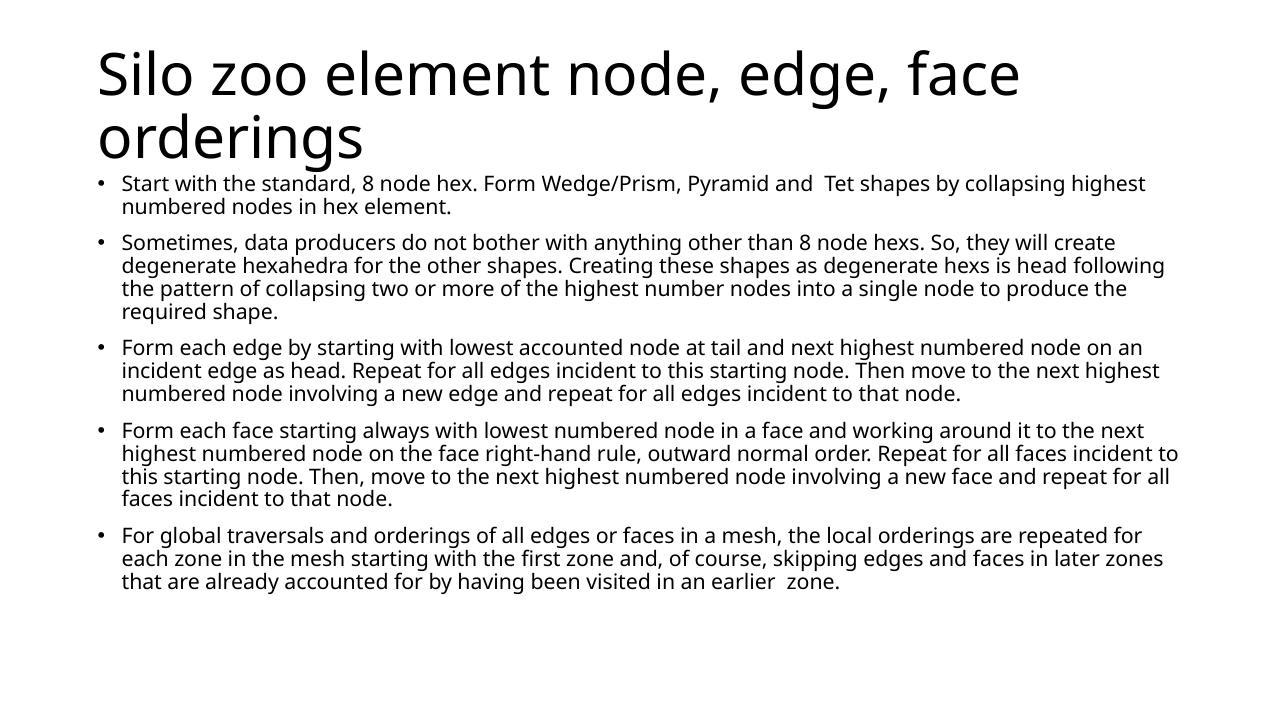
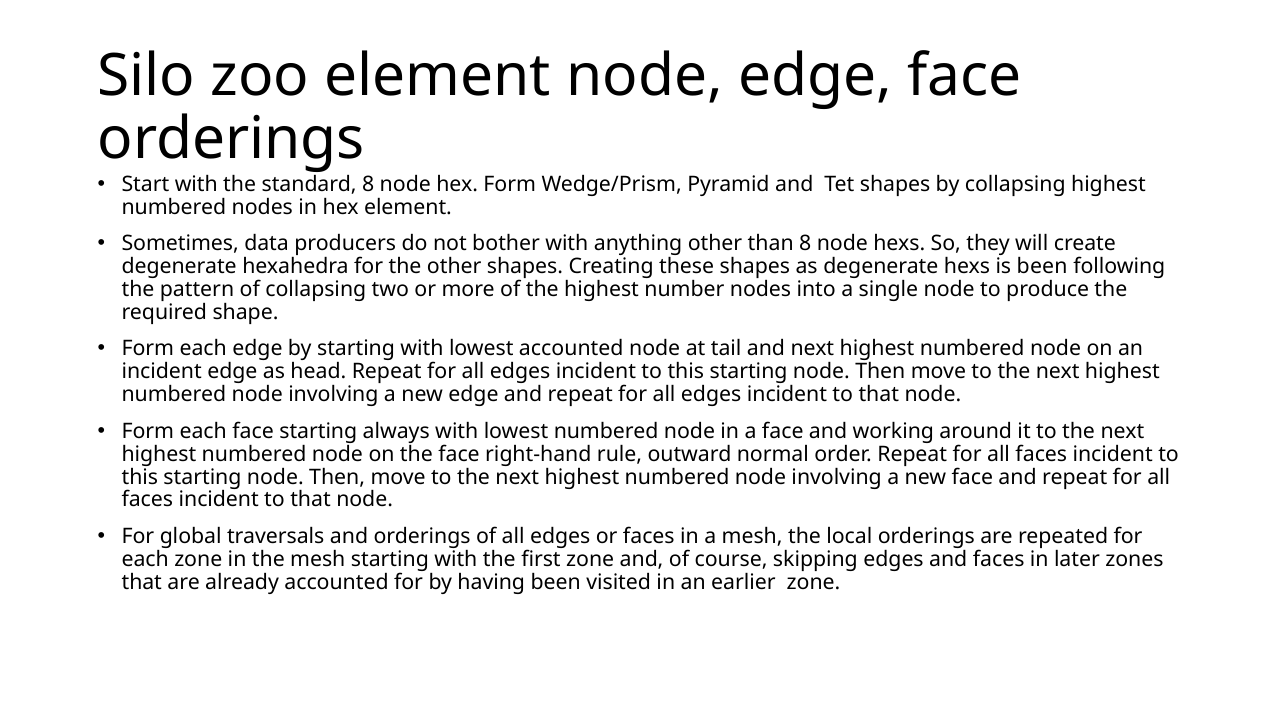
is head: head -> been (1042, 266)
